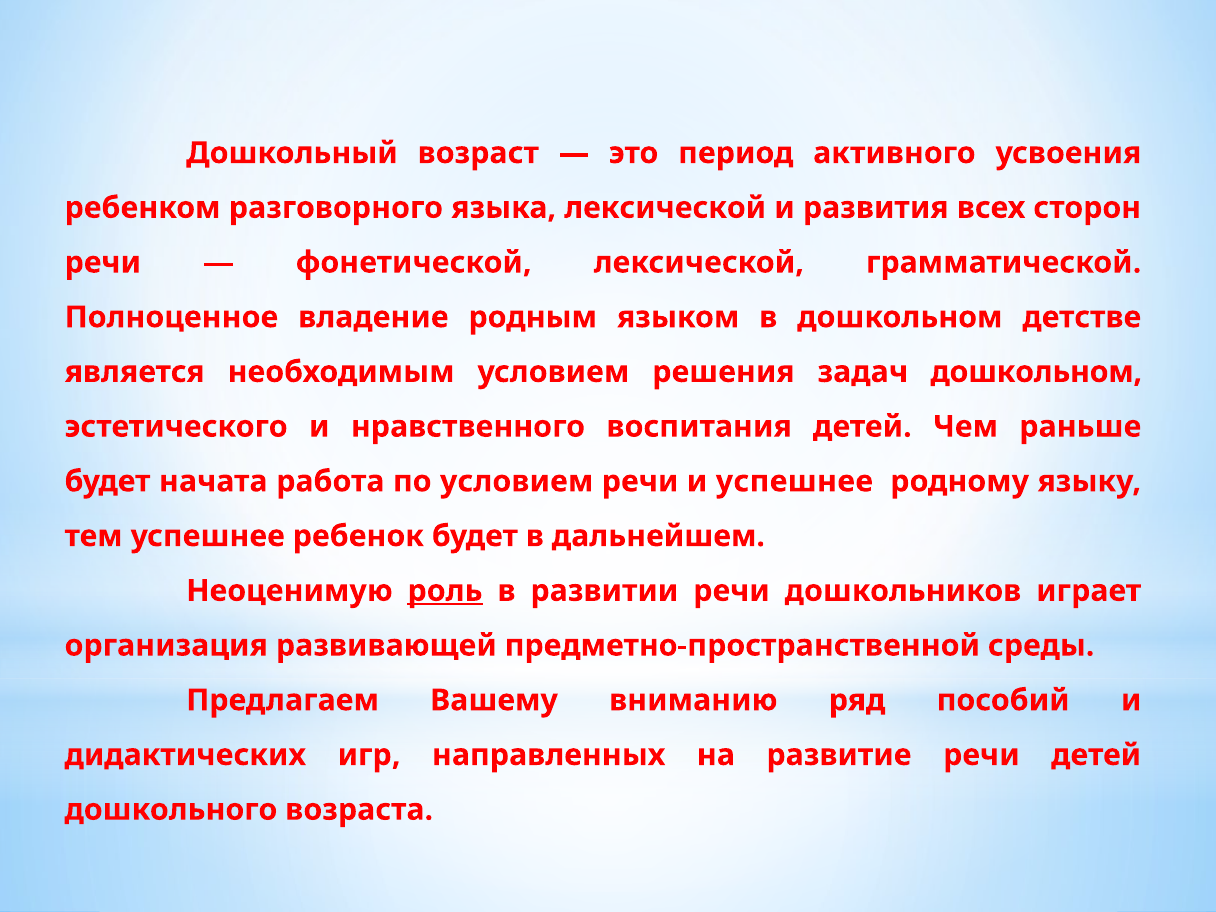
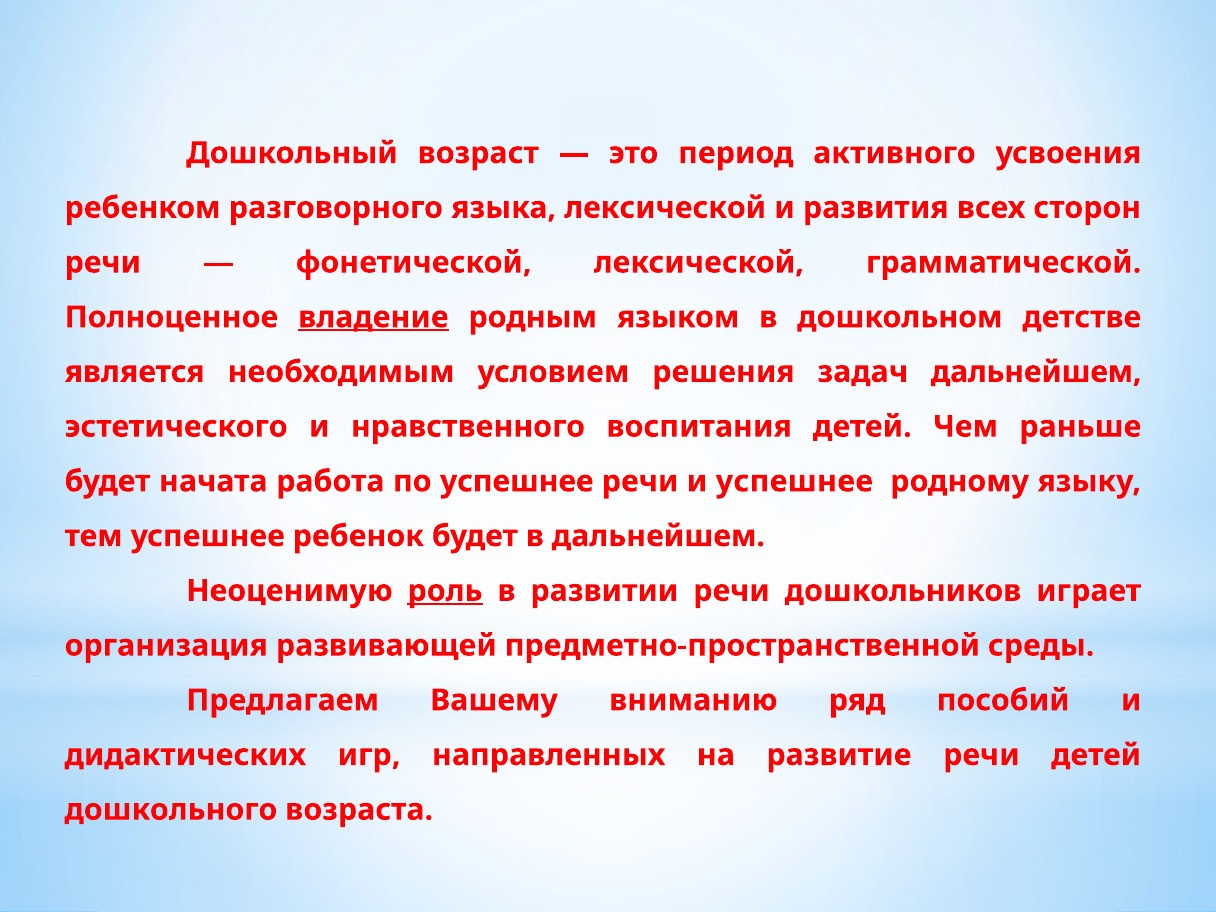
владение underline: none -> present (373, 317)
задач дошкольном: дошкольном -> дальнейшем (1036, 372)
по условием: условием -> успешнее (517, 481)
